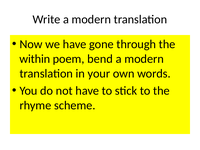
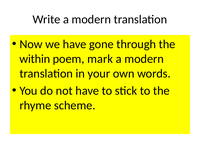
bend: bend -> mark (100, 59)
